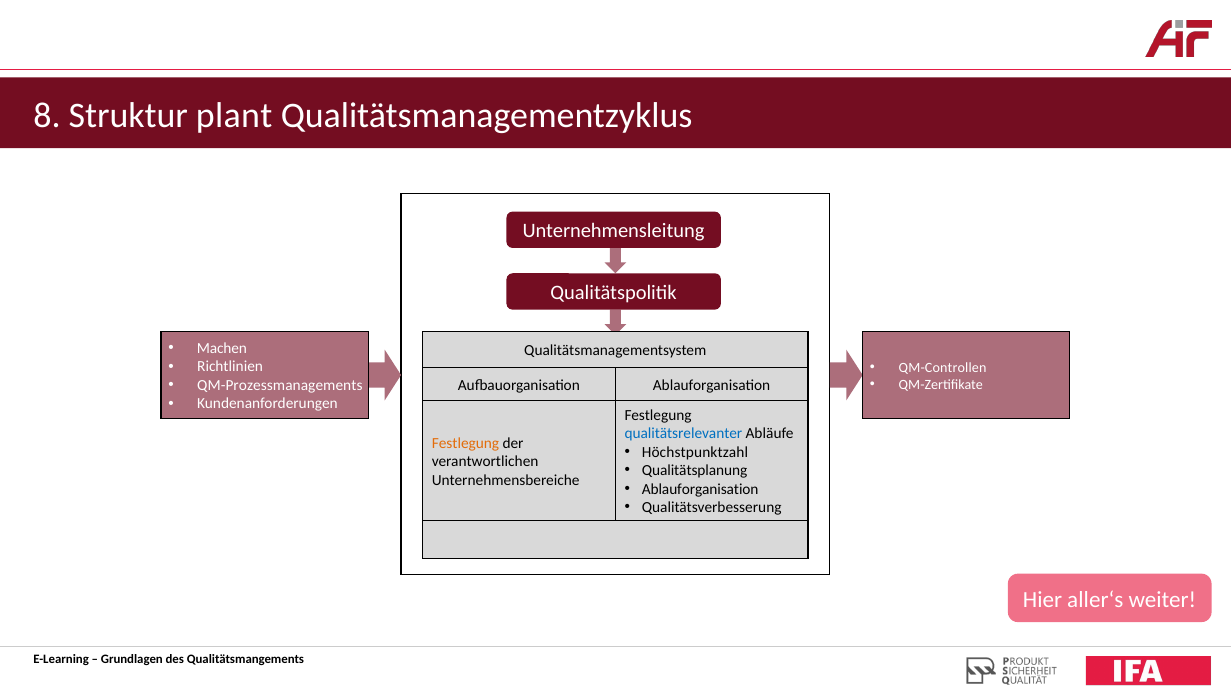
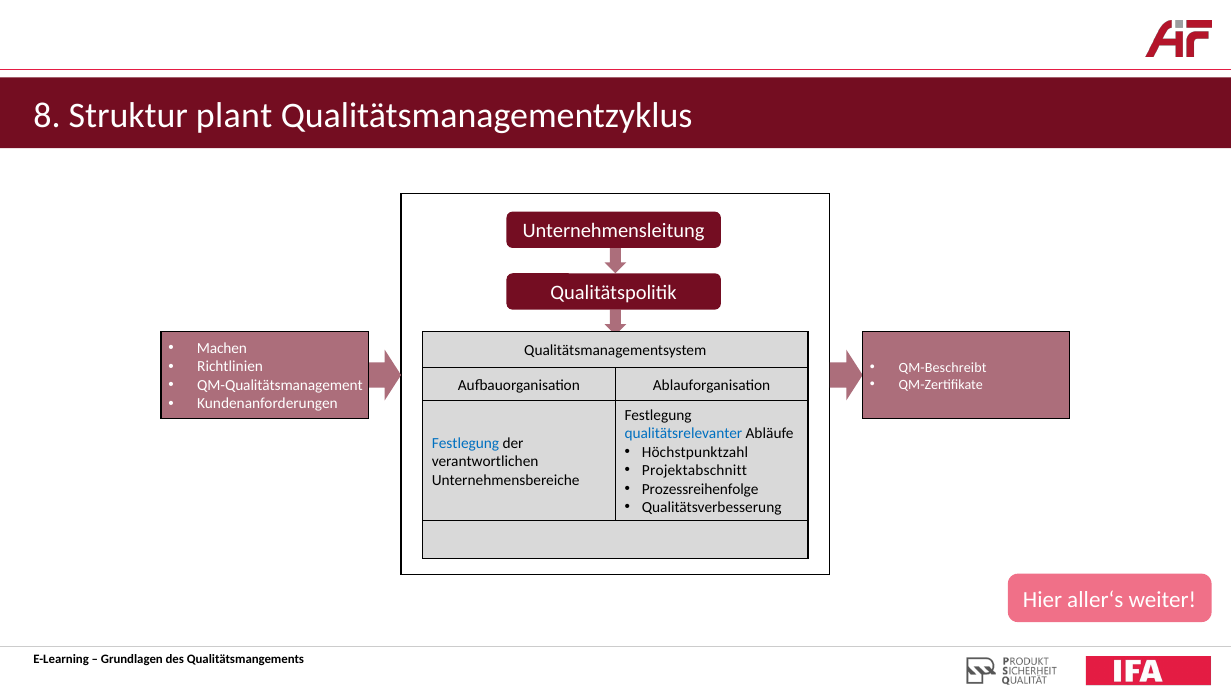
QM-Controllen: QM-Controllen -> QM-Beschreibt (943, 368)
QM-Prozessmanagements: QM-Prozessmanagements -> QM-Qualitätsmanagement (280, 386)
Festlegung colour: orange -> blue (465, 443)
Qualitätsplanung: Qualitätsplanung -> Projektabschnitt (694, 471)
Ablauforganisation: Ablauforganisation -> Prozessreihenfolge (700, 489)
